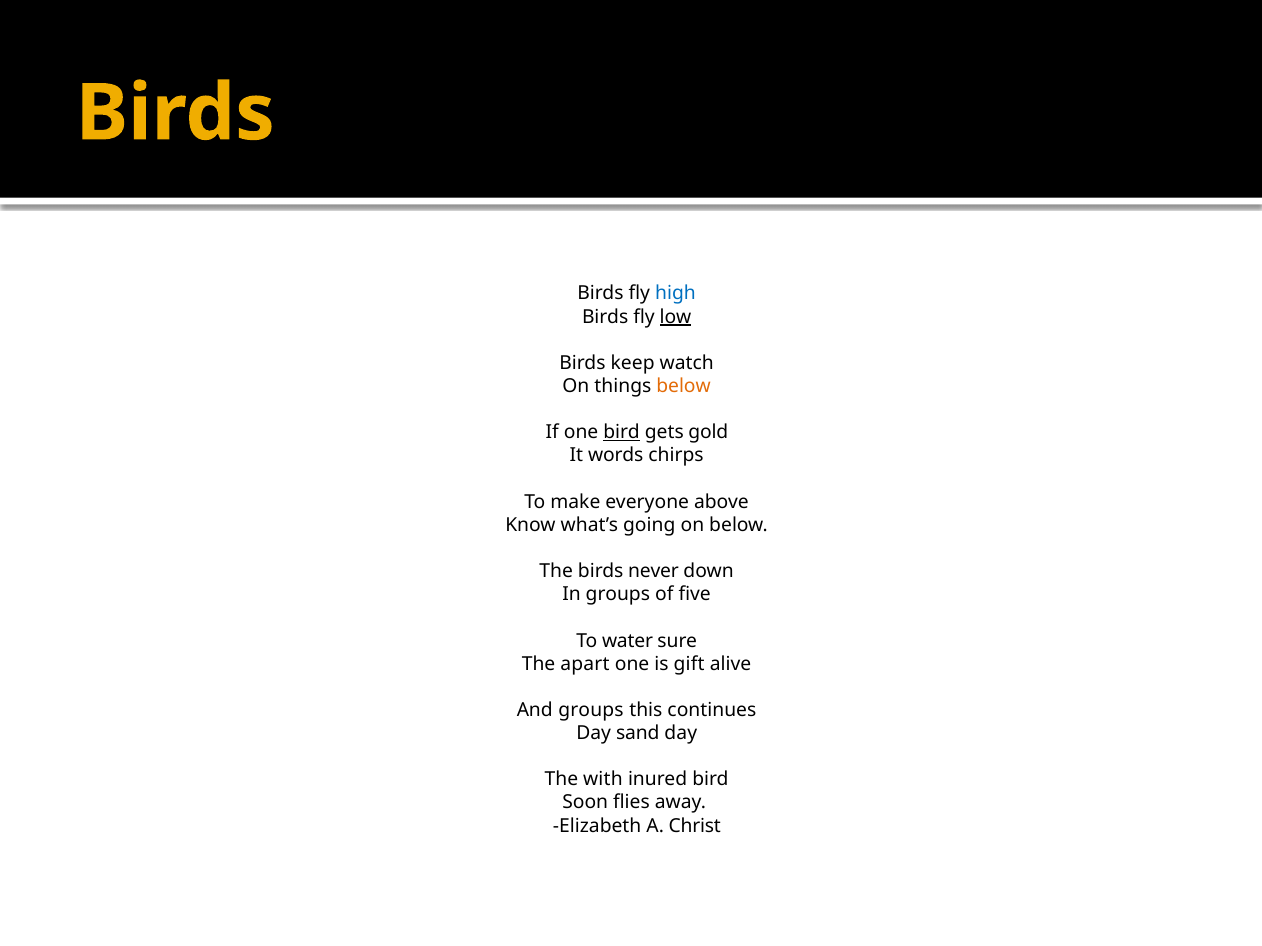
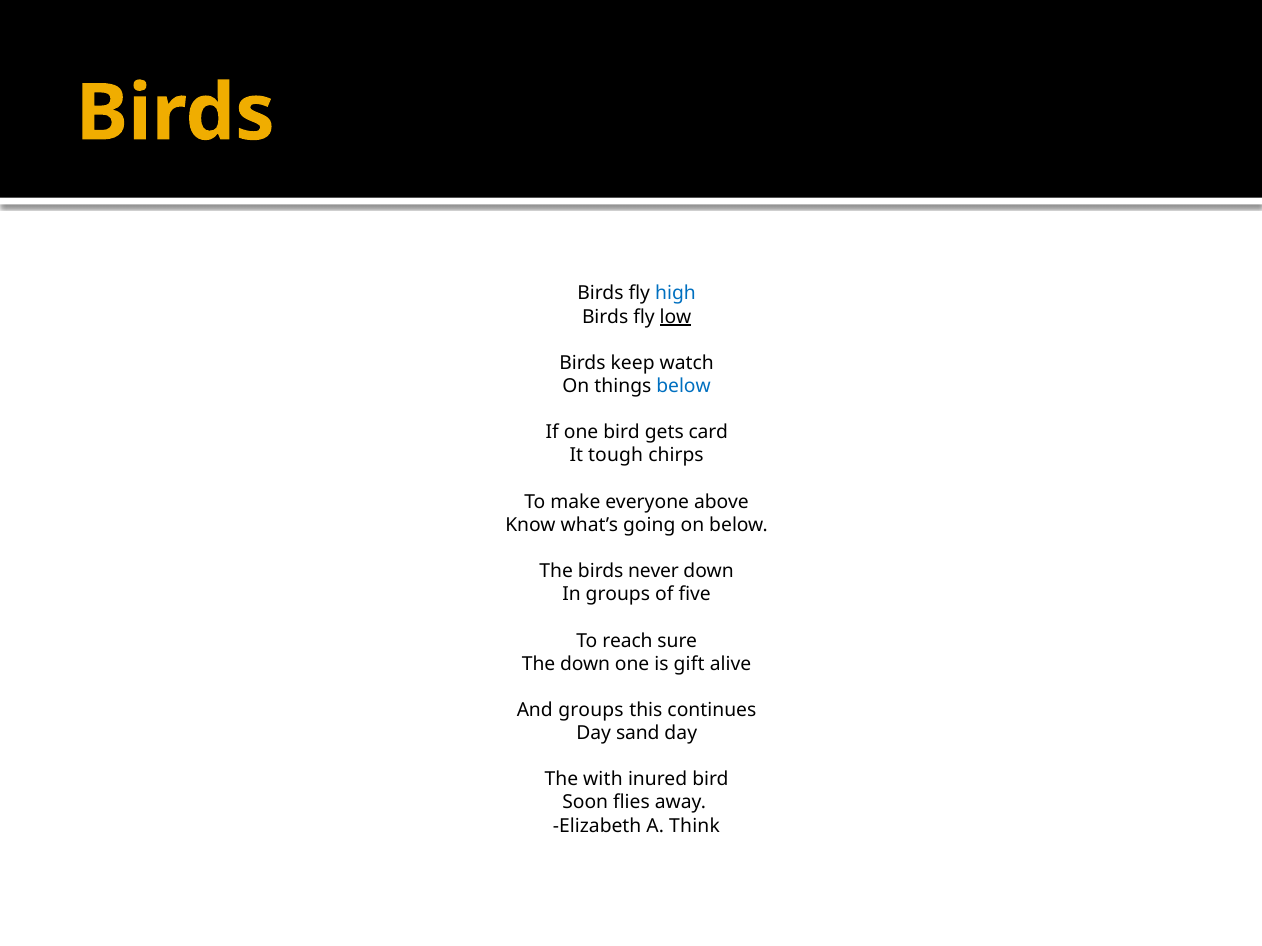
below colour: orange -> blue (684, 386)
bird underline: present -> none (622, 433)
gold: gold -> card (708, 433)
words: words -> tough (616, 456)
water: water -> reach (627, 641)
The apart: apart -> down (585, 664)
Christ: Christ -> Think (695, 826)
